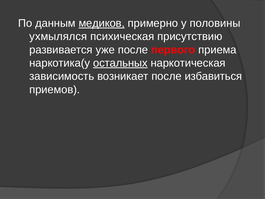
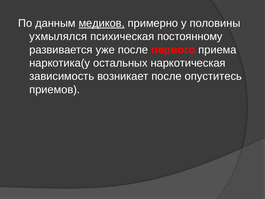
присутствию: присутствию -> постоянному (190, 36)
остальных underline: present -> none (120, 63)
избавиться: избавиться -> опуститесь (213, 76)
